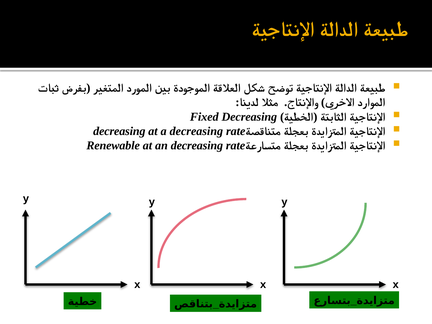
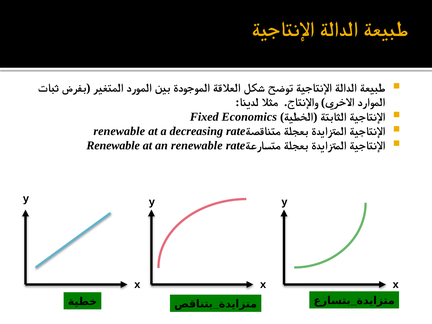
Fixed Decreasing: Decreasing -> Economics (249, 117)
decreasing: decreasing -> renewable (119, 131)
an decreasing: decreasing -> renewable (197, 146)
